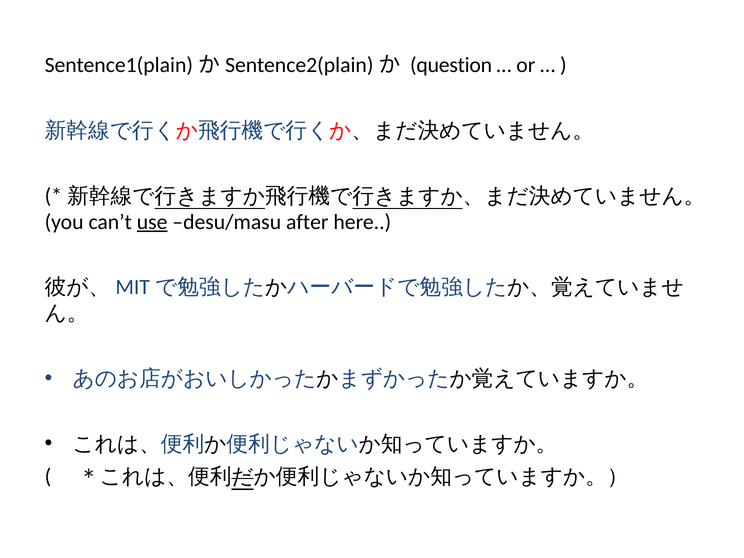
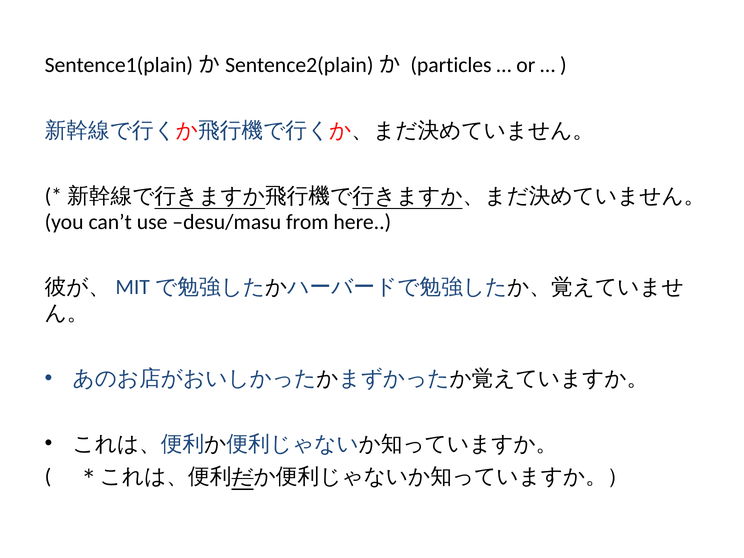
question: question -> particles (451, 65)
use underline: present -> none (152, 222)
after: after -> from (307, 222)
